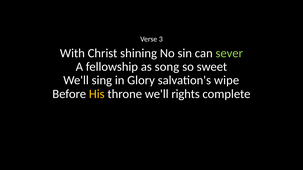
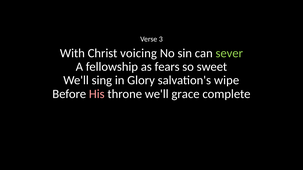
shining: shining -> voicing (139, 53)
song: song -> fears (167, 67)
His colour: yellow -> pink (97, 94)
rights: rights -> grace (186, 94)
